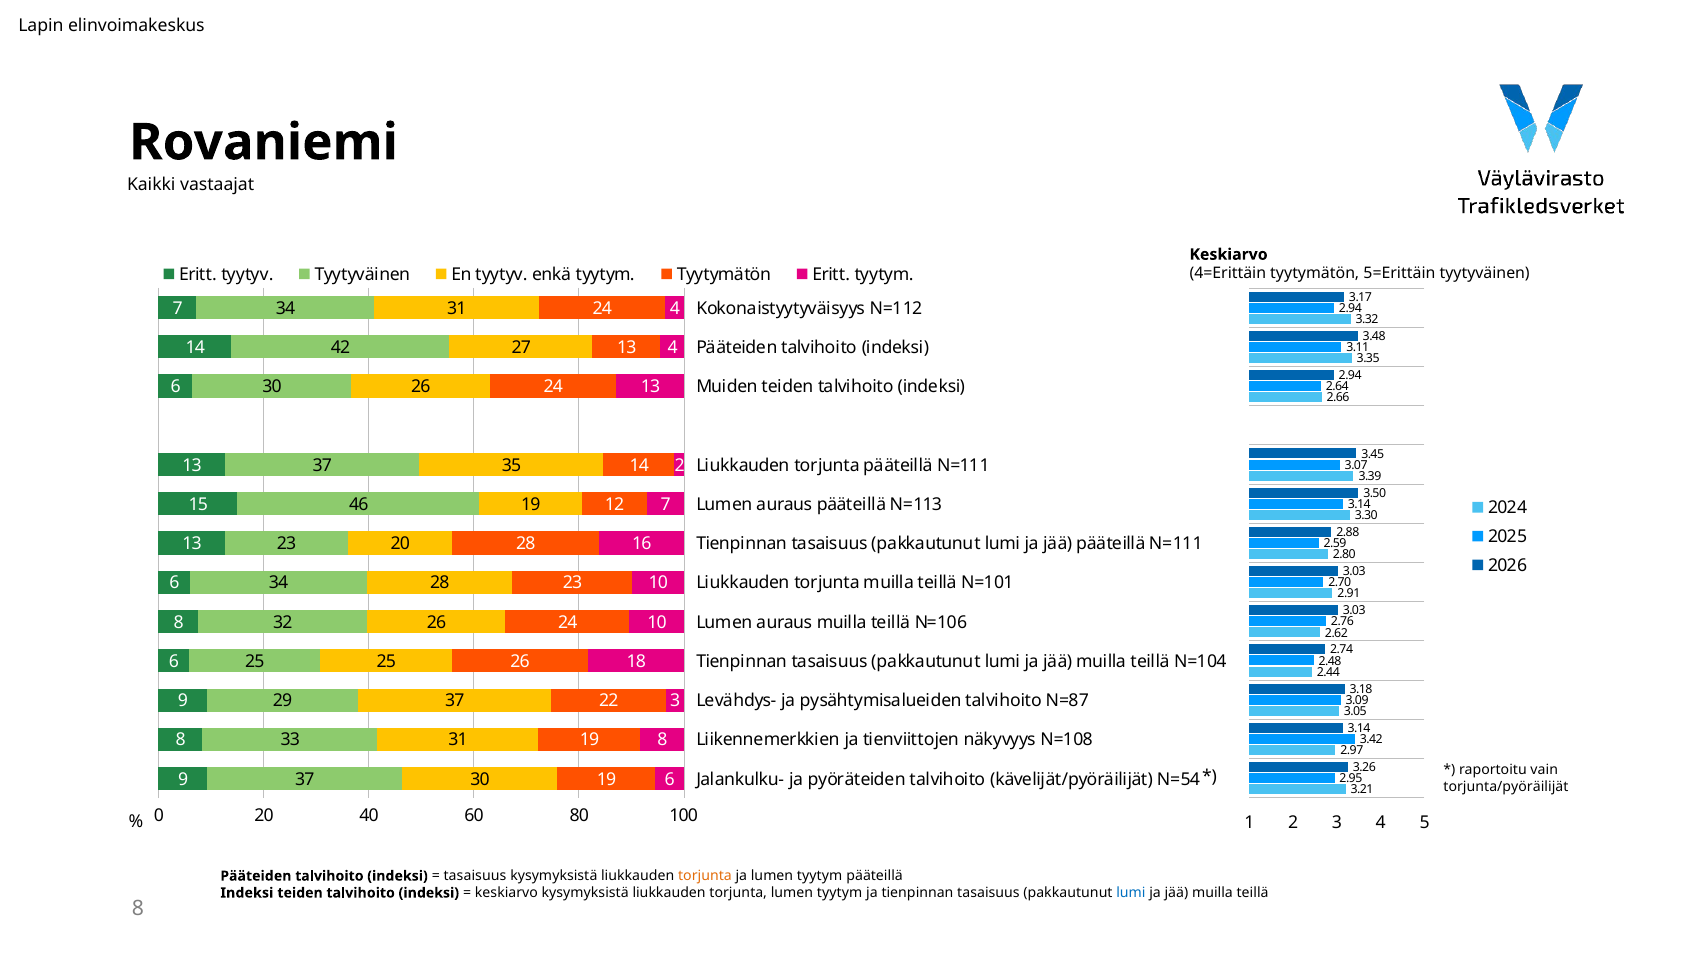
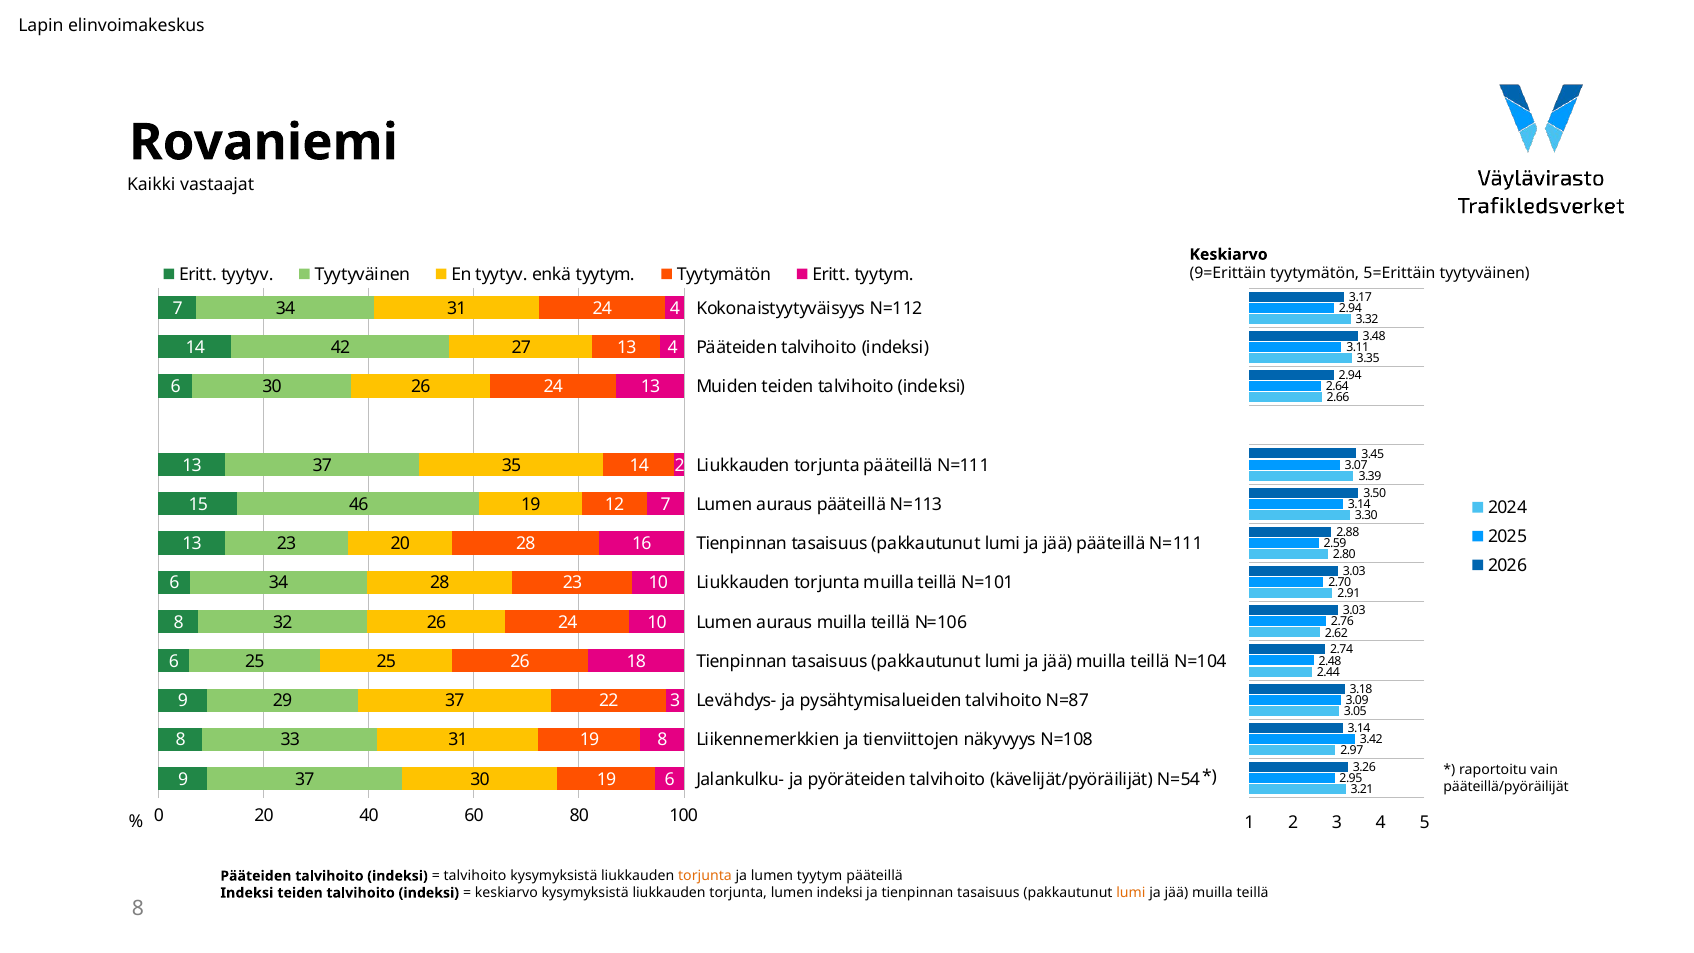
4=Erittäin: 4=Erittäin -> 9=Erittäin (1228, 274)
torjunta/pyöräilijät: torjunta/pyöräilijät -> pääteillä/pyöräilijät (1506, 787)
tasaisuus: tasaisuus -> talvihoito (475, 876)
torjunta lumen tyytym: tyytym -> indeksi (840, 893)
lumi colour: blue -> orange (1131, 893)
